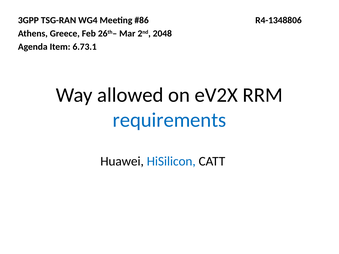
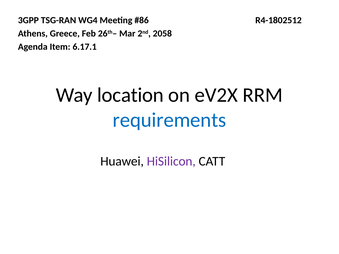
R4-1348806: R4-1348806 -> R4-1802512 (278, 20)
2048: 2048 -> 2058 (162, 34)
6.73.1: 6.73.1 -> 6.17.1 (85, 47)
allowed: allowed -> location (130, 95)
HiSilicon colour: blue -> purple (171, 161)
